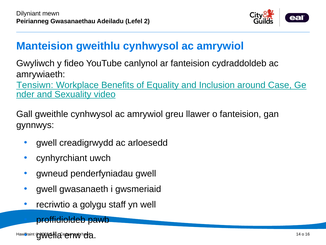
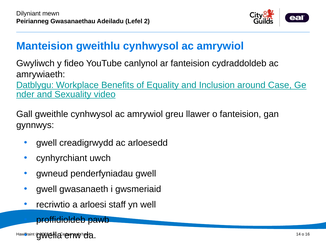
Tensiwn: Tensiwn -> Datblygu (35, 85)
golygu: golygu -> arloesi (93, 204)
